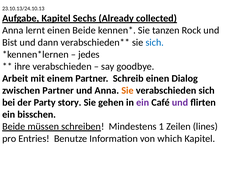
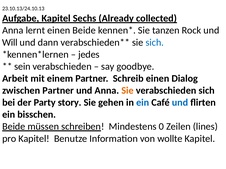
Bist: Bist -> Will (10, 42)
ihre: ihre -> sein (22, 67)
ein colour: purple -> blue (143, 103)
und colour: purple -> blue (180, 103)
1: 1 -> 0 (161, 127)
pro Entries: Entries -> Kapitel (34, 139)
which: which -> wollte (170, 139)
